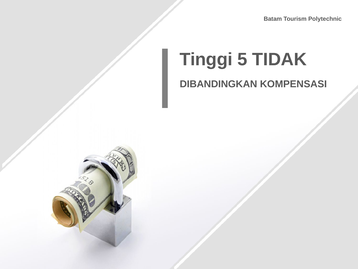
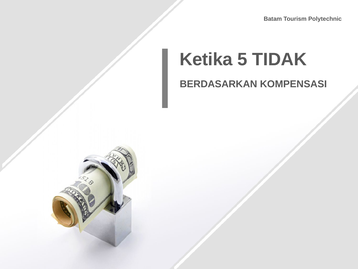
Tinggi: Tinggi -> Ketika (206, 59)
DIBANDINGKAN: DIBANDINGKAN -> BERDASARKAN (218, 84)
